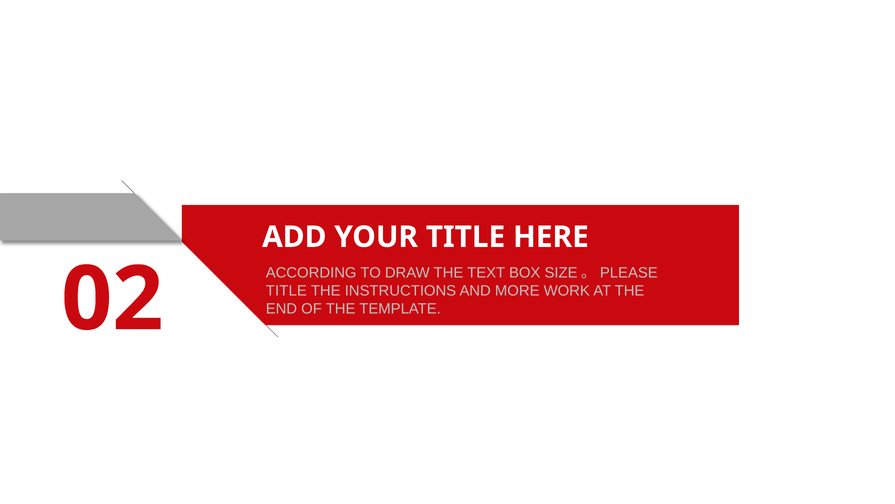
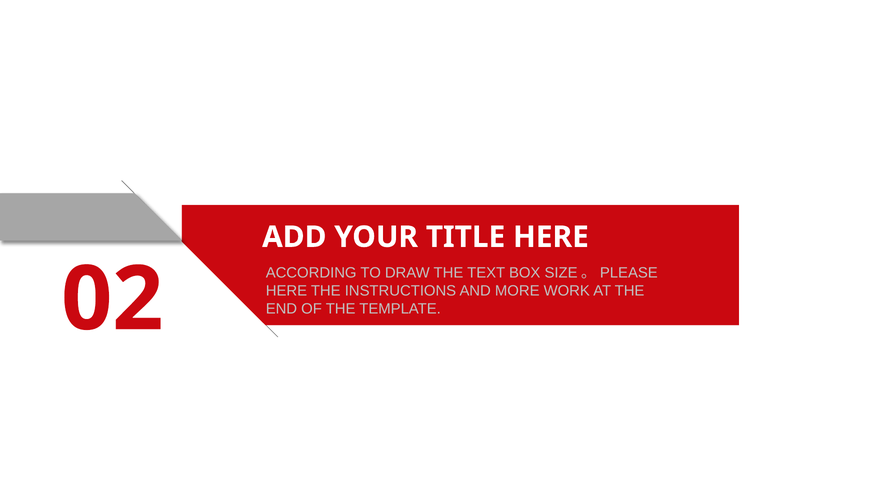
TITLE: TITLE -> HERE (286, 291)
